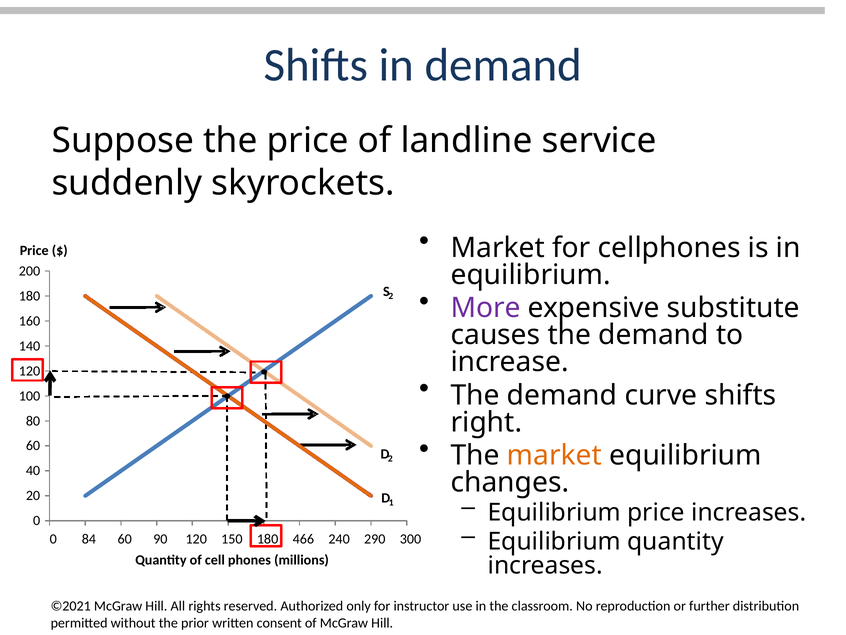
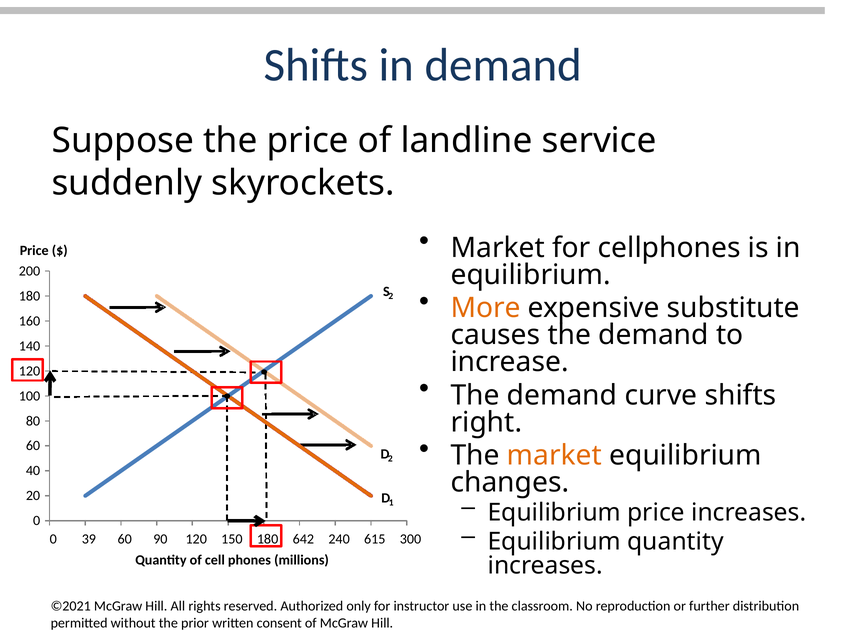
More colour: purple -> orange (486, 308)
84: 84 -> 39 (89, 539)
466: 466 -> 642 (303, 539)
290: 290 -> 615 (375, 539)
